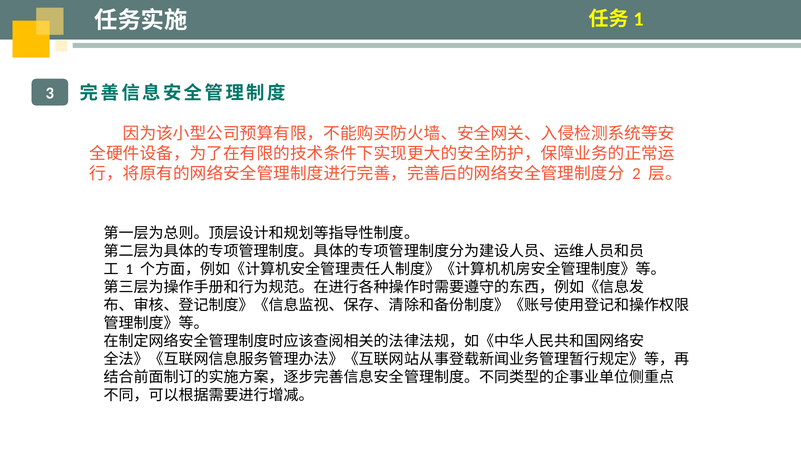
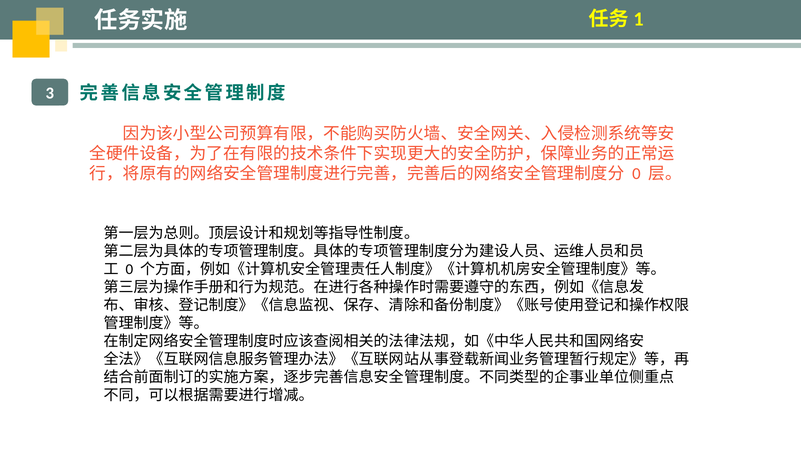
2: 2 -> 0 (636, 174)
1: 1 -> 0 (129, 270)
